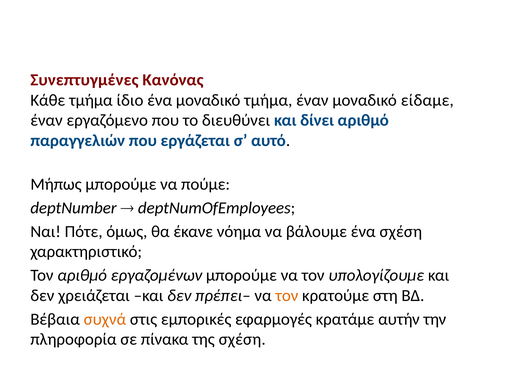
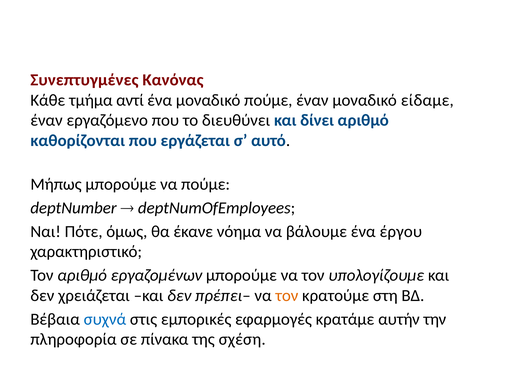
ίδιο: ίδιο -> αντί (130, 100)
μοναδικό τμήμα: τμήμα -> πούμε (268, 100)
παραγγελιών: παραγγελιών -> καθορίζονται (78, 141)
ένα σχέση: σχέση -> έργου (401, 232)
συχνά colour: orange -> blue (105, 320)
